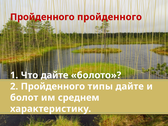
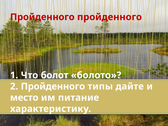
Что дайте: дайте -> болот (55, 75)
болот: болот -> место (24, 98)
среднем: среднем -> питание (79, 98)
